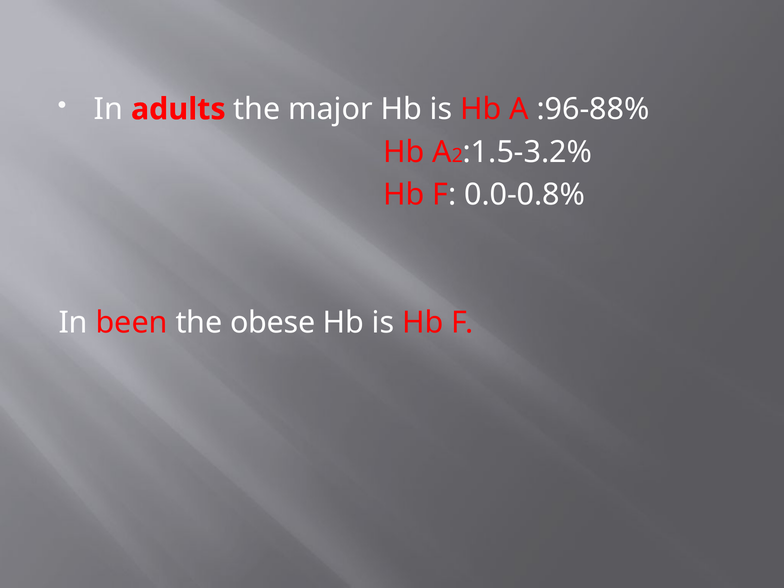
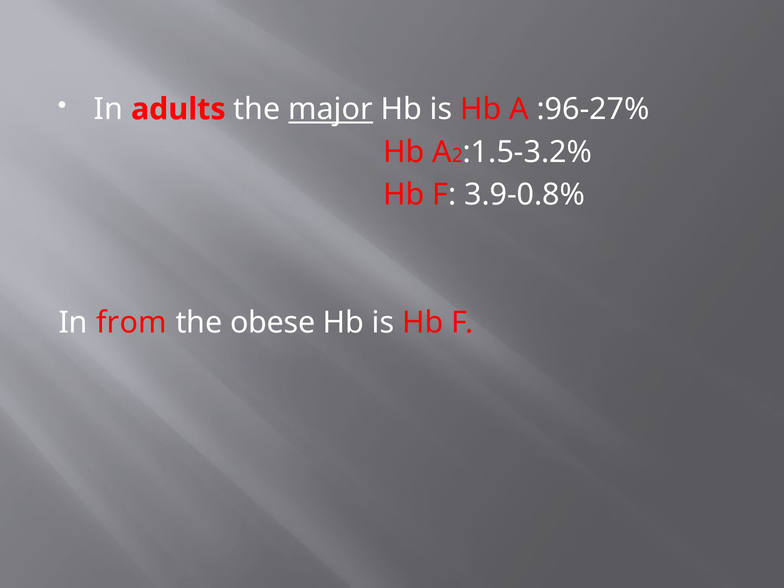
major underline: none -> present (331, 109)
:96-88%: :96-88% -> :96-27% (593, 109)
0.0-0.8%: 0.0-0.8% -> 3.9-0.8% (525, 195)
been: been -> from (131, 323)
